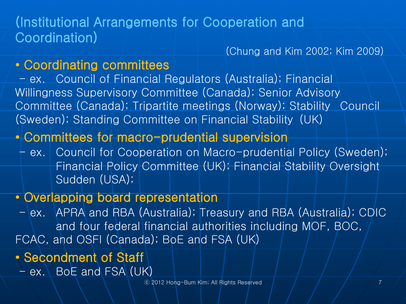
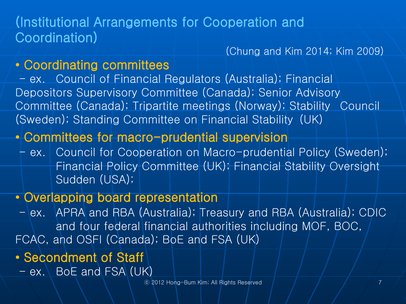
2002: 2002 -> 2014 (319, 51)
Willingness: Willingness -> Depositors (44, 93)
